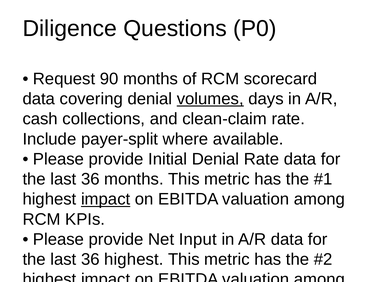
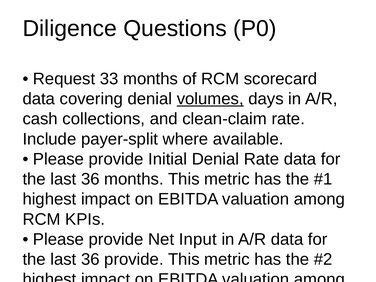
90: 90 -> 33 (109, 79)
impact underline: present -> none (106, 199)
36 highest: highest -> provide (134, 259)
